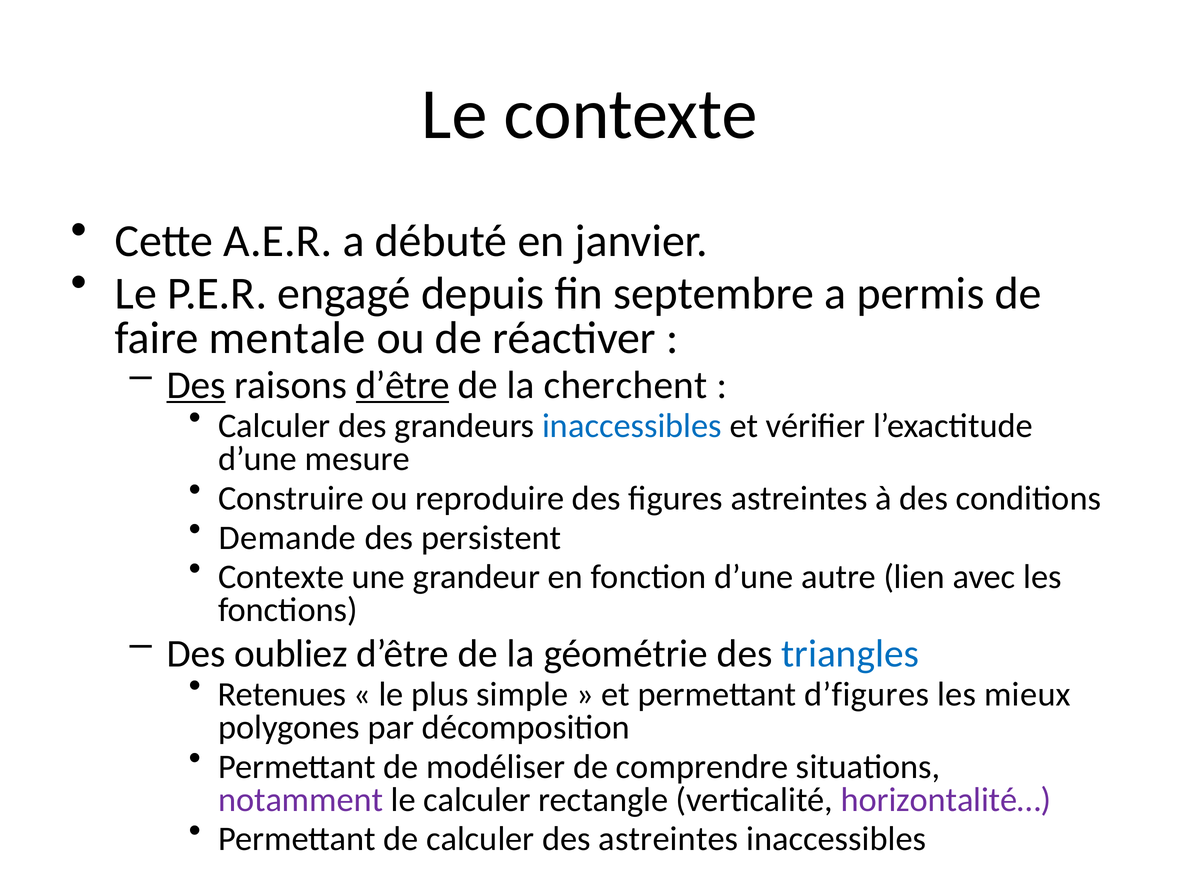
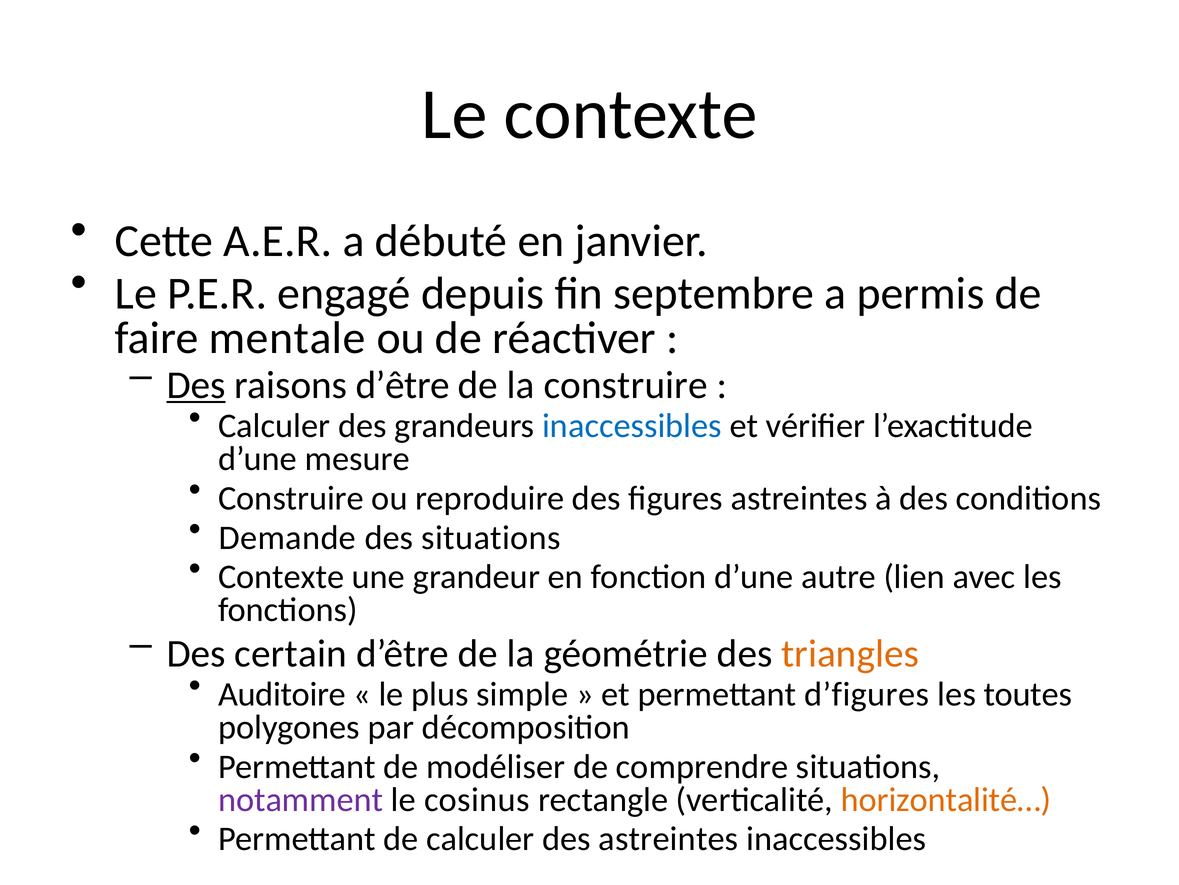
d’être underline: present -> none (403, 385)
la cherchent: cherchent -> construire (626, 385)
des persistent: persistent -> situations (491, 537)
oubliez: oubliez -> certain (291, 653)
triangles colour: blue -> orange (850, 653)
Retenues: Retenues -> Auditoire (282, 694)
mieux: mieux -> toutes (1028, 694)
le calculer: calculer -> cosinus (477, 799)
horizontalité… colour: purple -> orange (946, 799)
